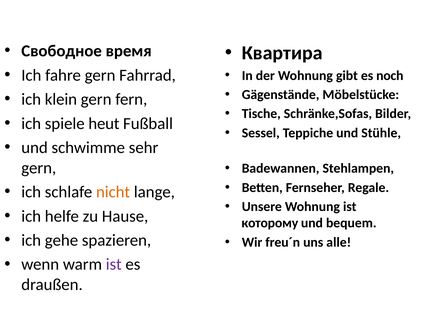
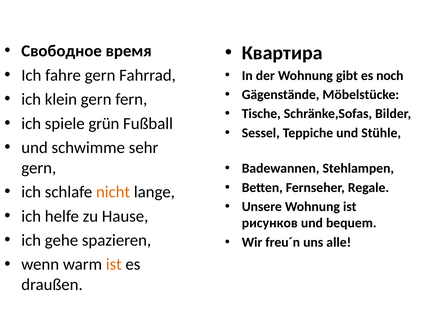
heut: heut -> grün (104, 123)
которому: которому -> рисунков (270, 223)
ist colour: purple -> orange (114, 264)
